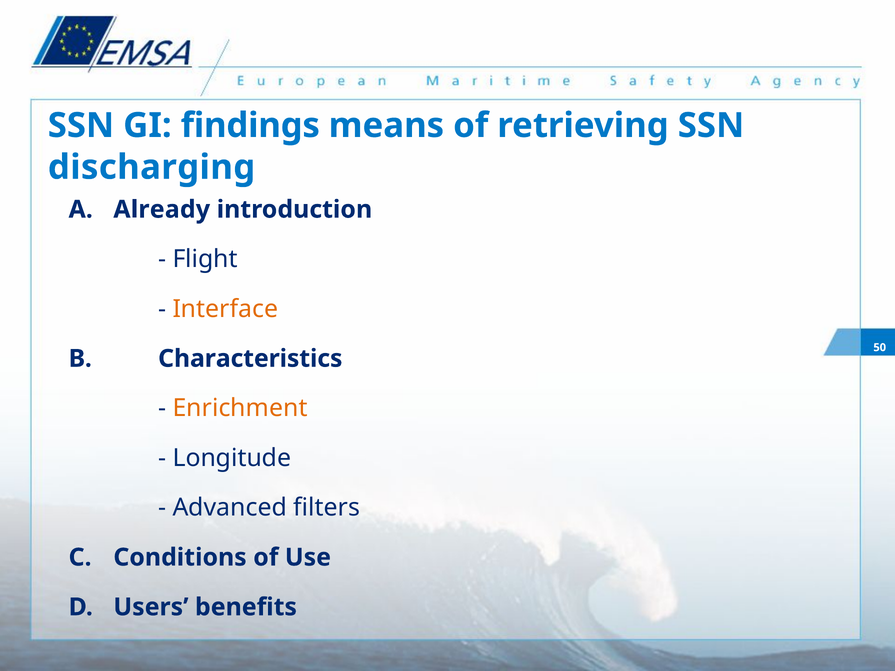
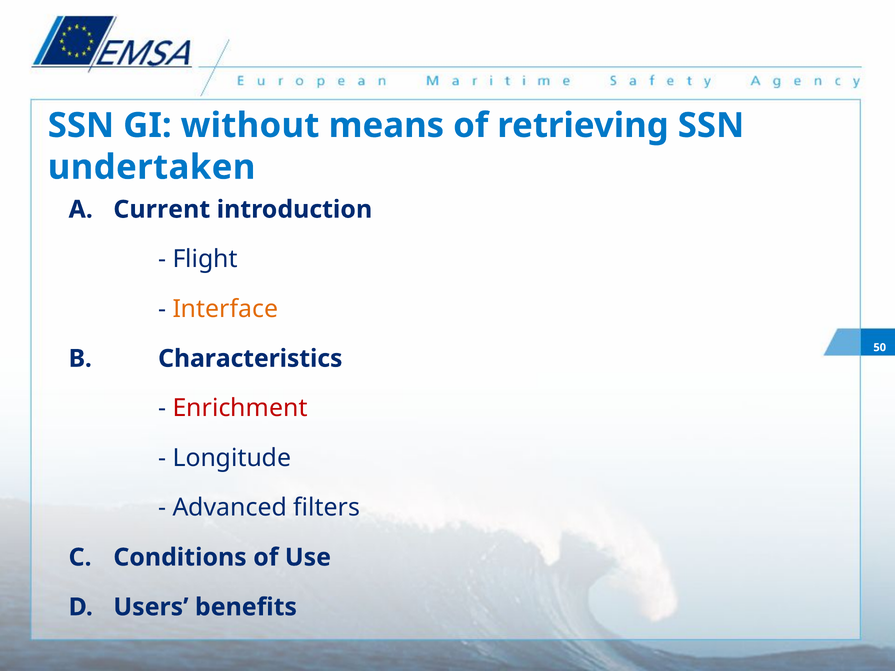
findings: findings -> without (250, 126)
discharging: discharging -> undertaken (152, 167)
Already: Already -> Current (162, 210)
Enrichment colour: orange -> red (240, 408)
